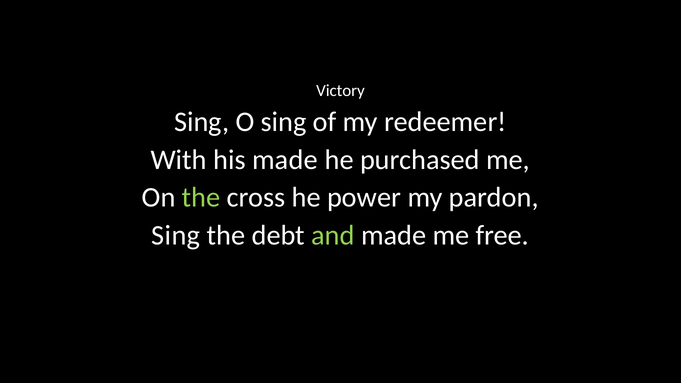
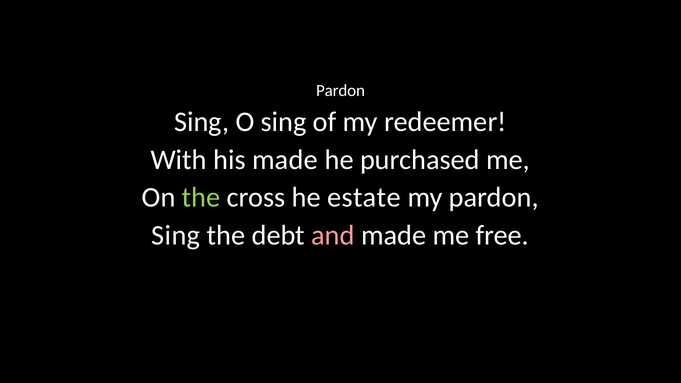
Victory: Victory -> Pardon (341, 91)
power: power -> estate (364, 198)
and colour: light green -> pink (333, 235)
